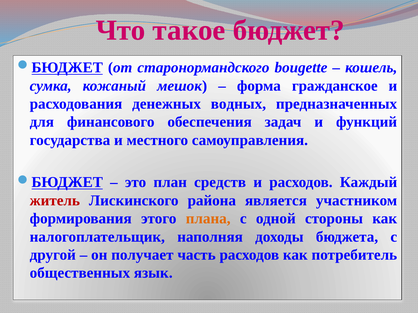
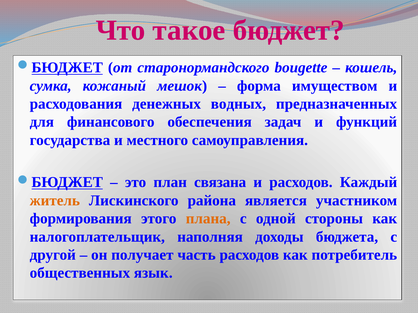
гражданское: гражданское -> имуществом (335, 86)
средств: средств -> связана (220, 183)
житель colour: red -> orange (55, 201)
